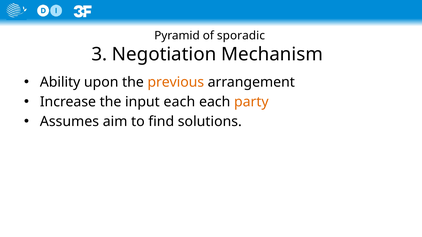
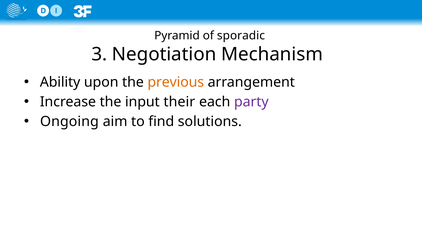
input each: each -> their (179, 102)
party colour: orange -> purple (251, 102)
Assumes: Assumes -> Ongoing (69, 122)
